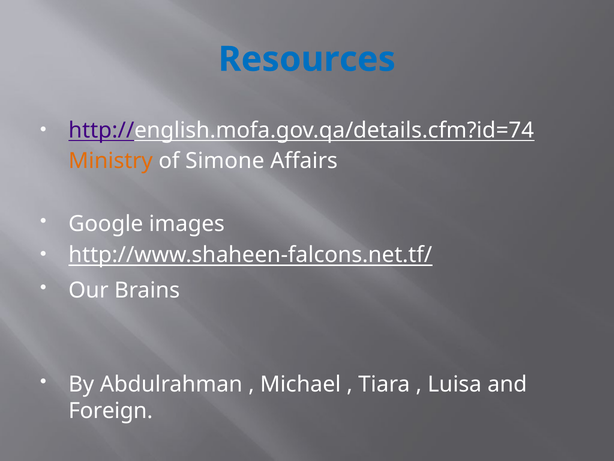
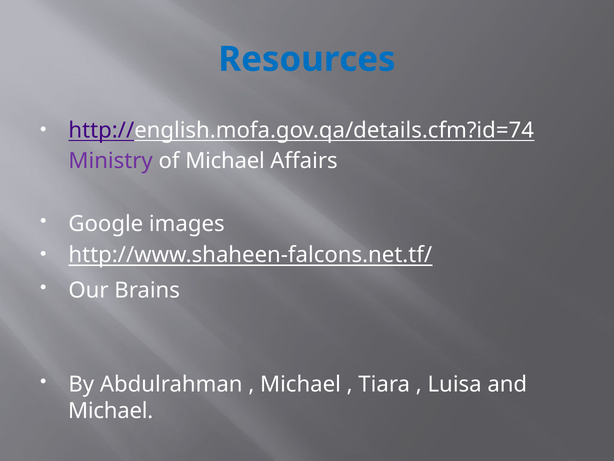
Ministry colour: orange -> purple (111, 161)
of Simone: Simone -> Michael (225, 161)
Foreign: Foreign -> Michael (111, 411)
